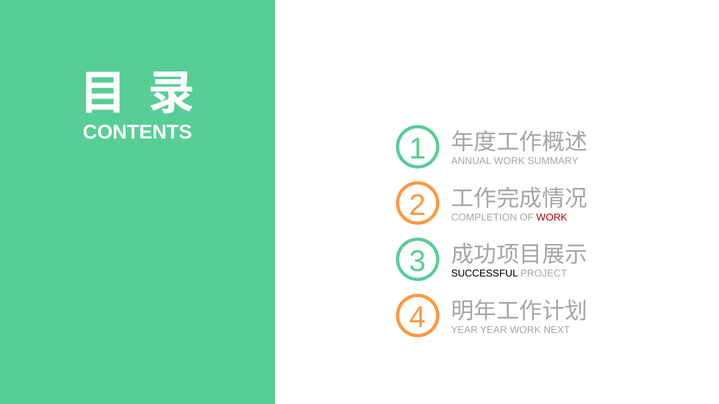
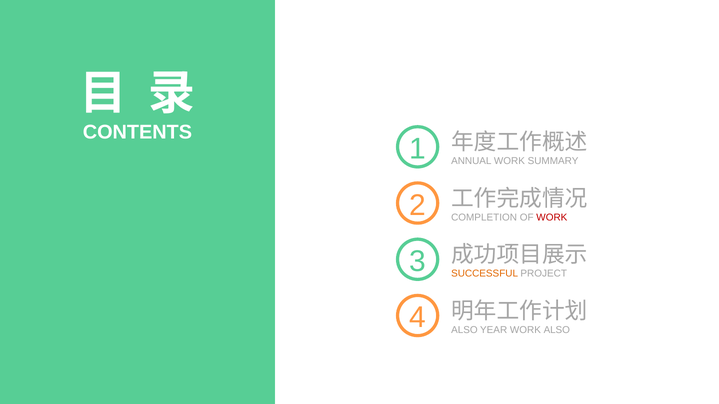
SUCCESSFUL colour: black -> orange (485, 274)
YEAR: YEAR -> ALSO (464, 330)
WORK NEXT: NEXT -> ALSO (557, 330)
